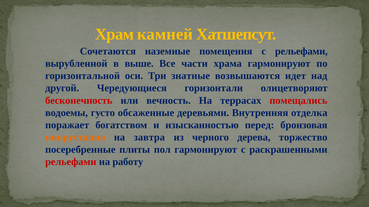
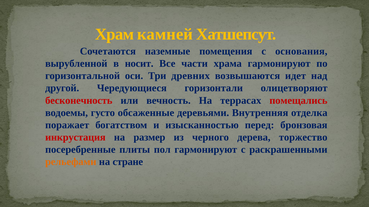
с рельефами: рельефами -> основания (301, 51)
выше: выше -> носит (139, 64)
знатные: знатные -> древних (191, 76)
инкрустация colour: orange -> red (75, 138)
завтра: завтра -> размер (149, 138)
рельефами colour: red -> orange (71, 162)
работу: работу -> стране (128, 162)
